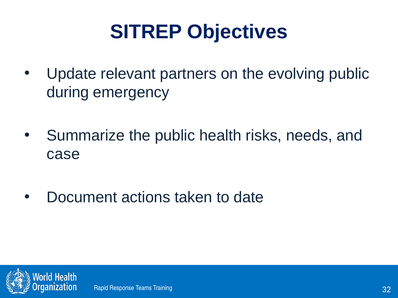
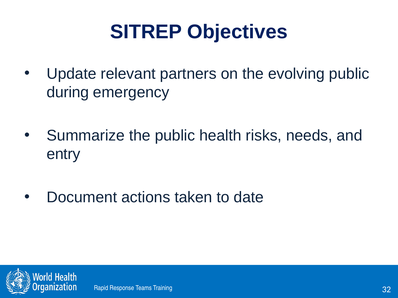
case: case -> entry (63, 154)
